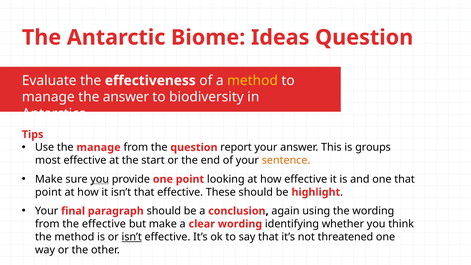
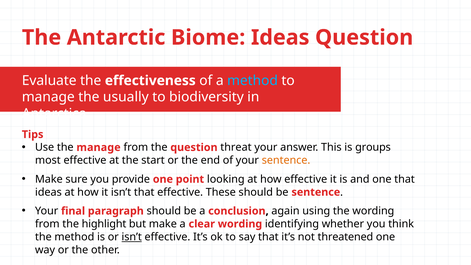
method colour: yellow -> light blue (253, 81)
the answer: answer -> usually (126, 97)
report: report -> threat (236, 147)
you underline: present -> none (100, 179)
point: point -> ideas (48, 192)
be highlight: highlight -> sentence (316, 192)
the effective: effective -> highlight (104, 224)
